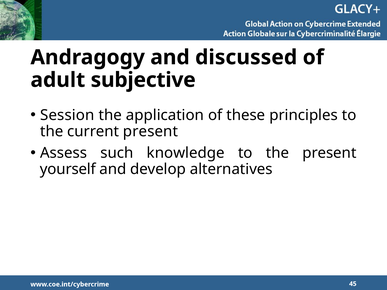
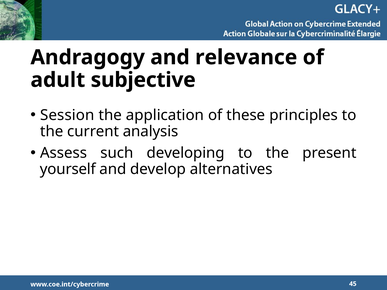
discussed: discussed -> relevance (246, 57)
current present: present -> analysis (151, 131)
knowledge: knowledge -> developing (186, 153)
